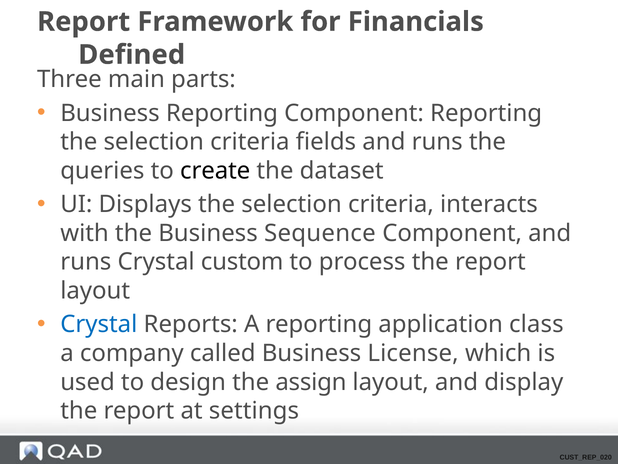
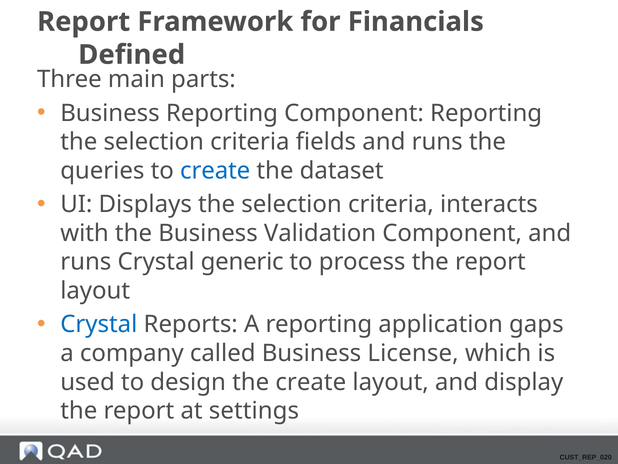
create colour: black -> blue (215, 171)
Sequence: Sequence -> Validation (320, 233)
custom: custom -> generic (242, 262)
class: class -> gaps (536, 324)
the assign: assign -> create (311, 382)
